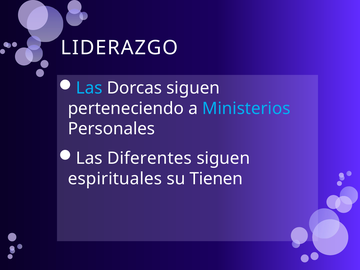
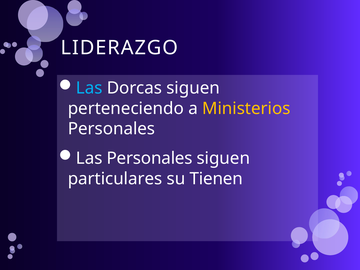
Ministerios colour: light blue -> yellow (246, 108)
Las Diferentes: Diferentes -> Personales (150, 158)
espirituales: espirituales -> particulares (115, 179)
